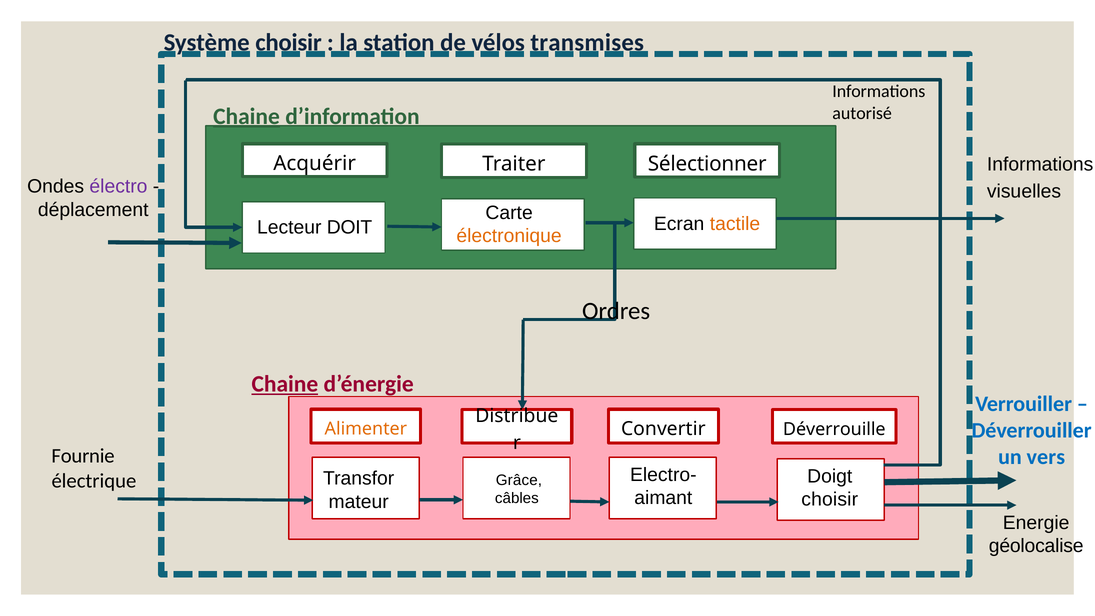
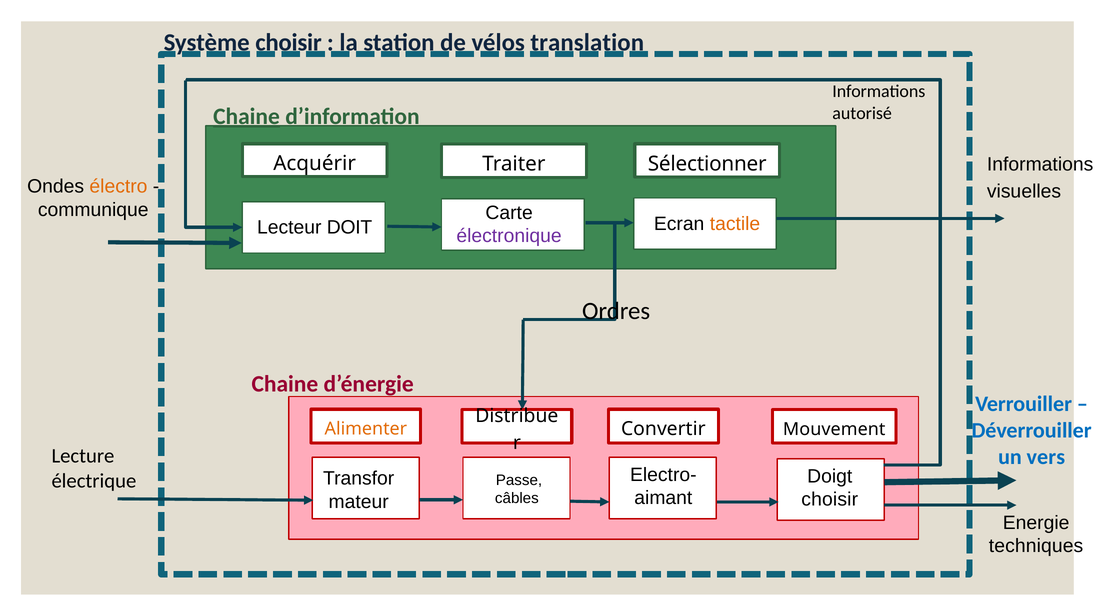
transmises: transmises -> translation (587, 43)
électro colour: purple -> orange (118, 186)
déplacement: déplacement -> communique (93, 210)
électronique colour: orange -> purple (509, 236)
Chaine underline: present -> none (285, 384)
Déverrouille: Déverrouille -> Mouvement (834, 429)
Fournie: Fournie -> Lecture (83, 456)
Grâce: Grâce -> Passe (519, 480)
géolocalise: géolocalise -> techniques (1036, 546)
